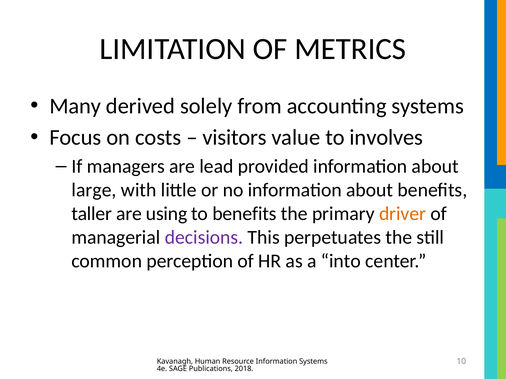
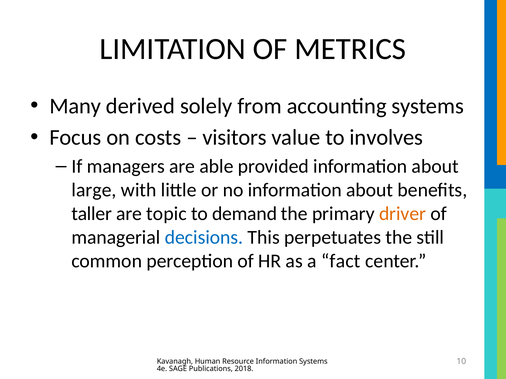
lead: lead -> able (216, 167)
using: using -> topic (167, 214)
to benefits: benefits -> demand (245, 214)
decisions colour: purple -> blue (204, 238)
into: into -> fact (341, 261)
